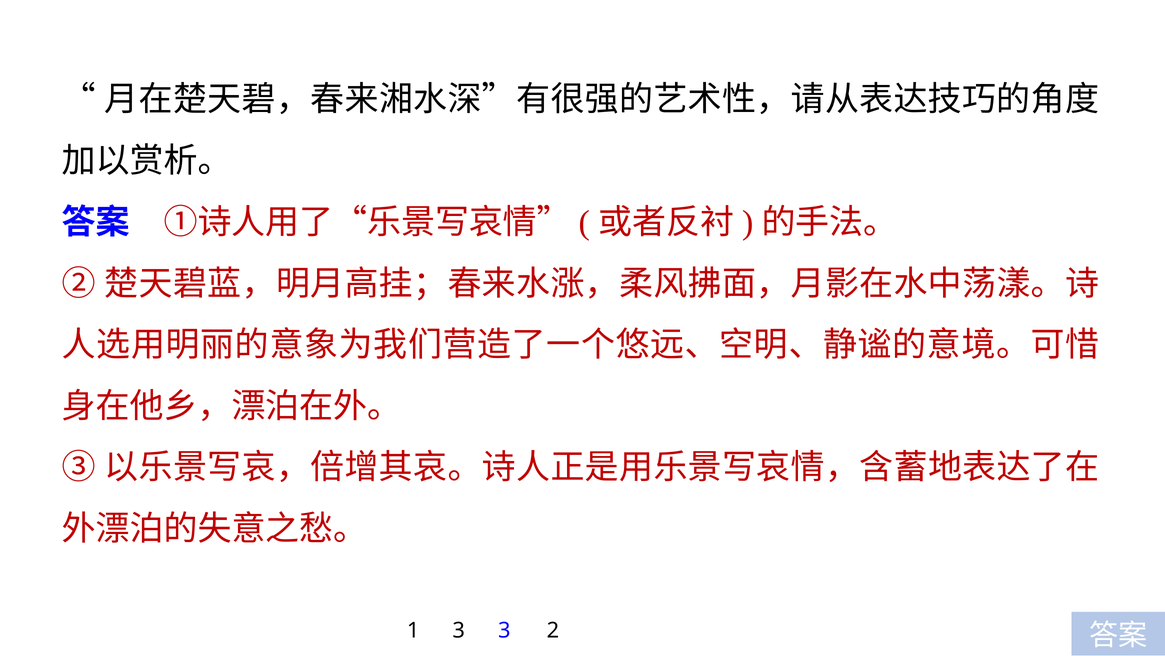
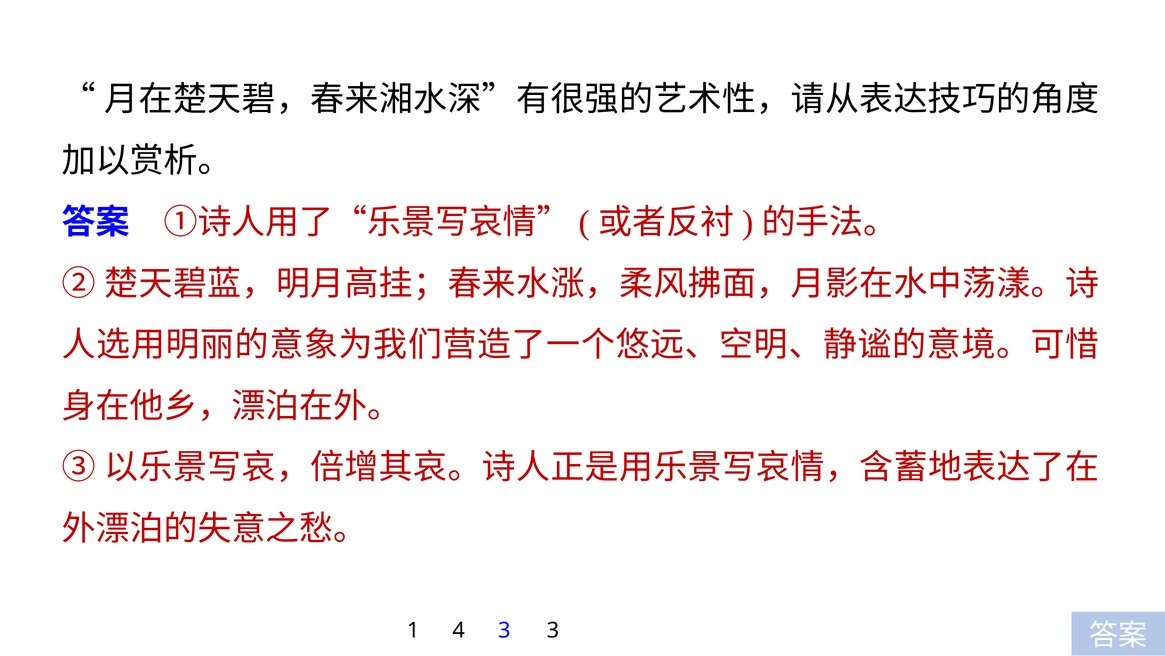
1 3: 3 -> 4 (459, 630)
3 2: 2 -> 3 (553, 630)
